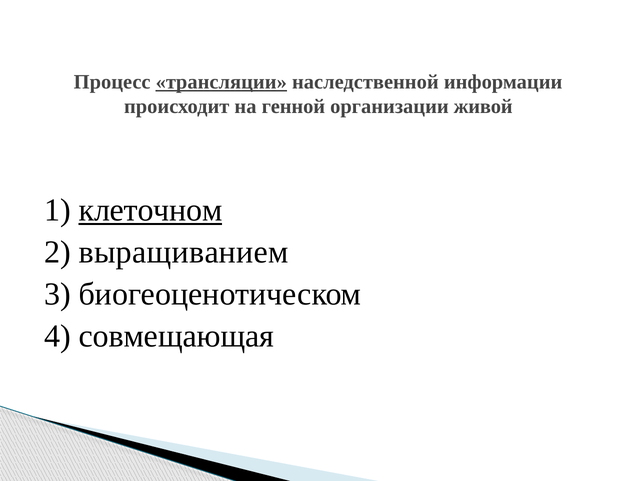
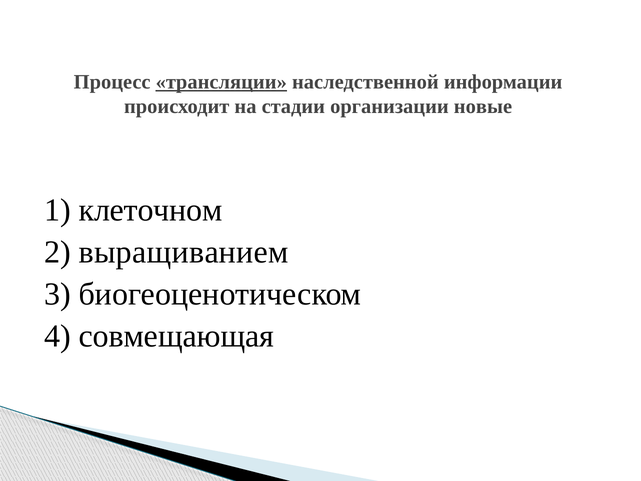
генной: генной -> стадии (293, 107)
живой: живой -> новые (483, 107)
клеточном underline: present -> none (150, 210)
